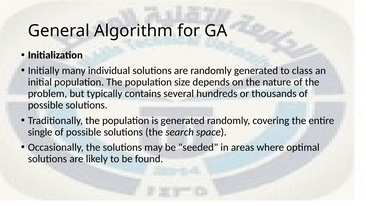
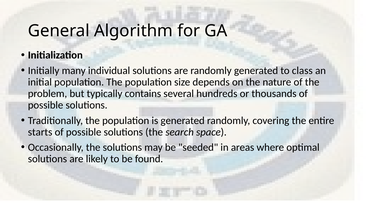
single: single -> starts (40, 132)
